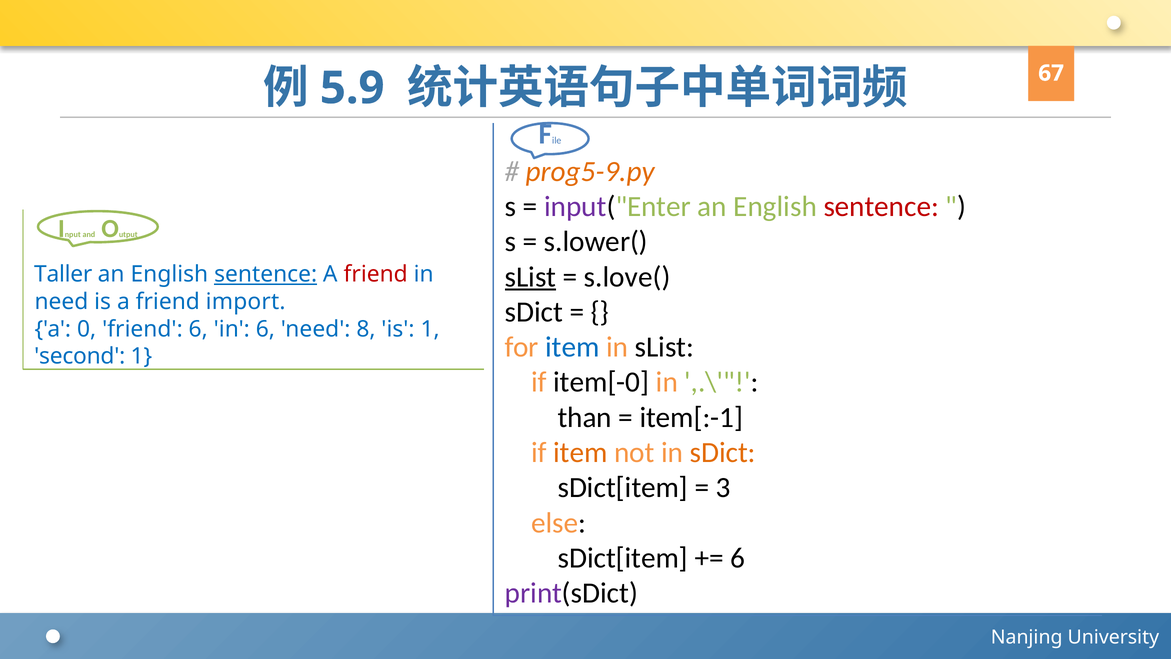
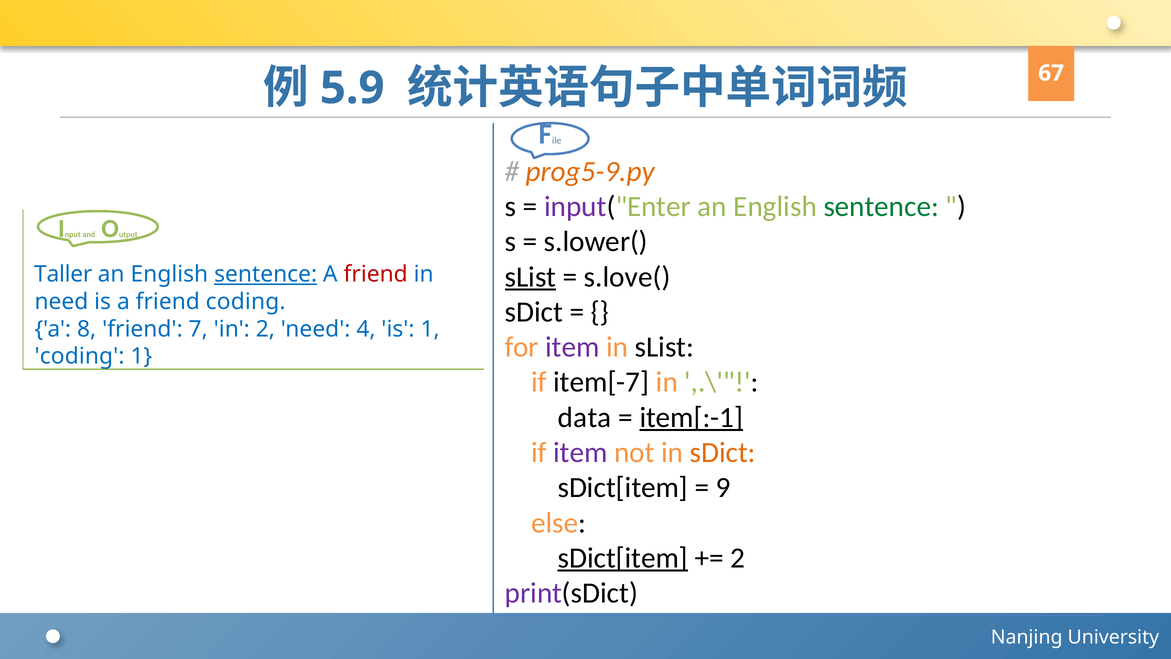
sentence colour: red -> green (881, 206)
friend import: import -> coding (246, 302)
0: 0 -> 8 (87, 329)
friend 6: 6 -> 7 (198, 329)
in 6: 6 -> 2 (265, 329)
8: 8 -> 4 (366, 329)
item colour: blue -> purple (572, 347)
second: second -> coding (80, 356)
item[-0: item[-0 -> item[-7 (601, 382)
than: than -> data (585, 417)
item[:-1 underline: none -> present (691, 417)
item colour: orange -> purple (580, 452)
3: 3 -> 9 (723, 488)
sDict[item underline: none -> present (623, 558)
6: 6 -> 2 (738, 558)
